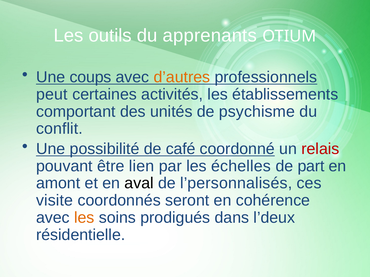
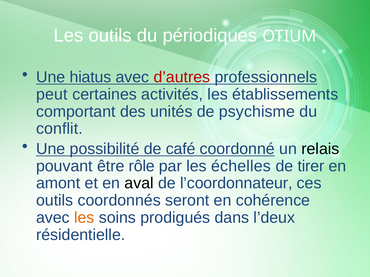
apprenants: apprenants -> périodiques (210, 36)
coups: coups -> hiatus (90, 77)
d’autres colour: orange -> red (182, 77)
relais colour: red -> black (320, 149)
lien: lien -> rôle (142, 166)
part: part -> tirer (311, 166)
l’personnalisés: l’personnalisés -> l’coordonnateur (236, 184)
visite: visite -> outils (55, 201)
